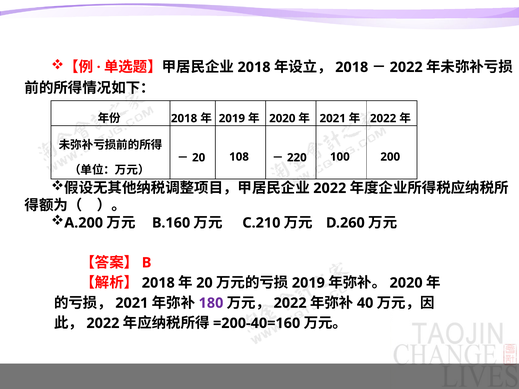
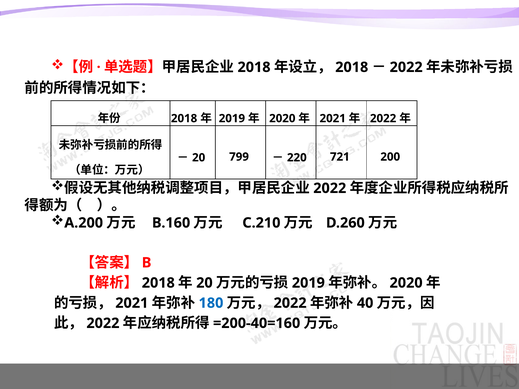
108: 108 -> 799 (239, 157)
100: 100 -> 721 (340, 157)
180 colour: purple -> blue (211, 303)
